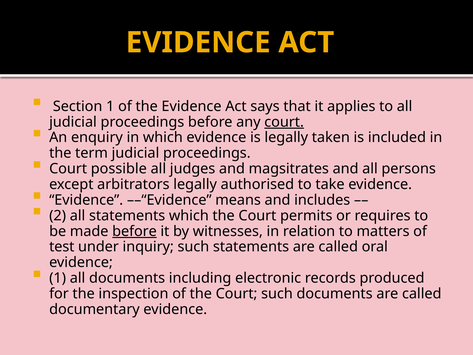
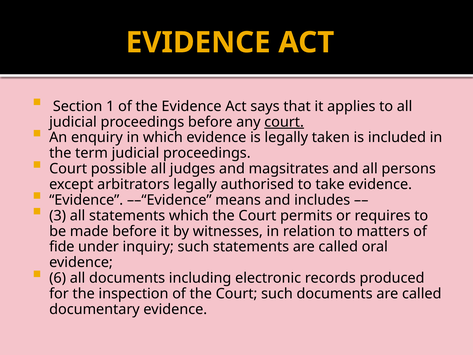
2: 2 -> 3 (58, 215)
before underline: present -> none (134, 231)
test: test -> fide (62, 247)
1: 1 -> 6 (58, 278)
